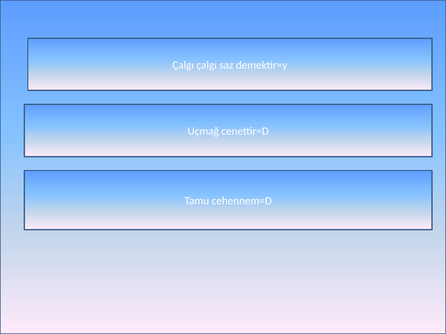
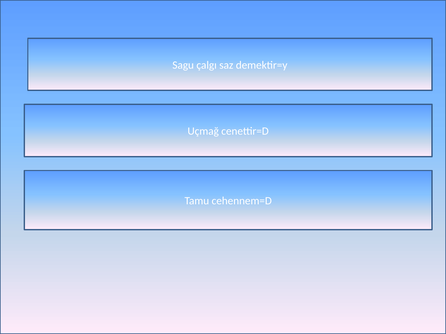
Çalgı: Çalgı -> Sagu (183, 65)
